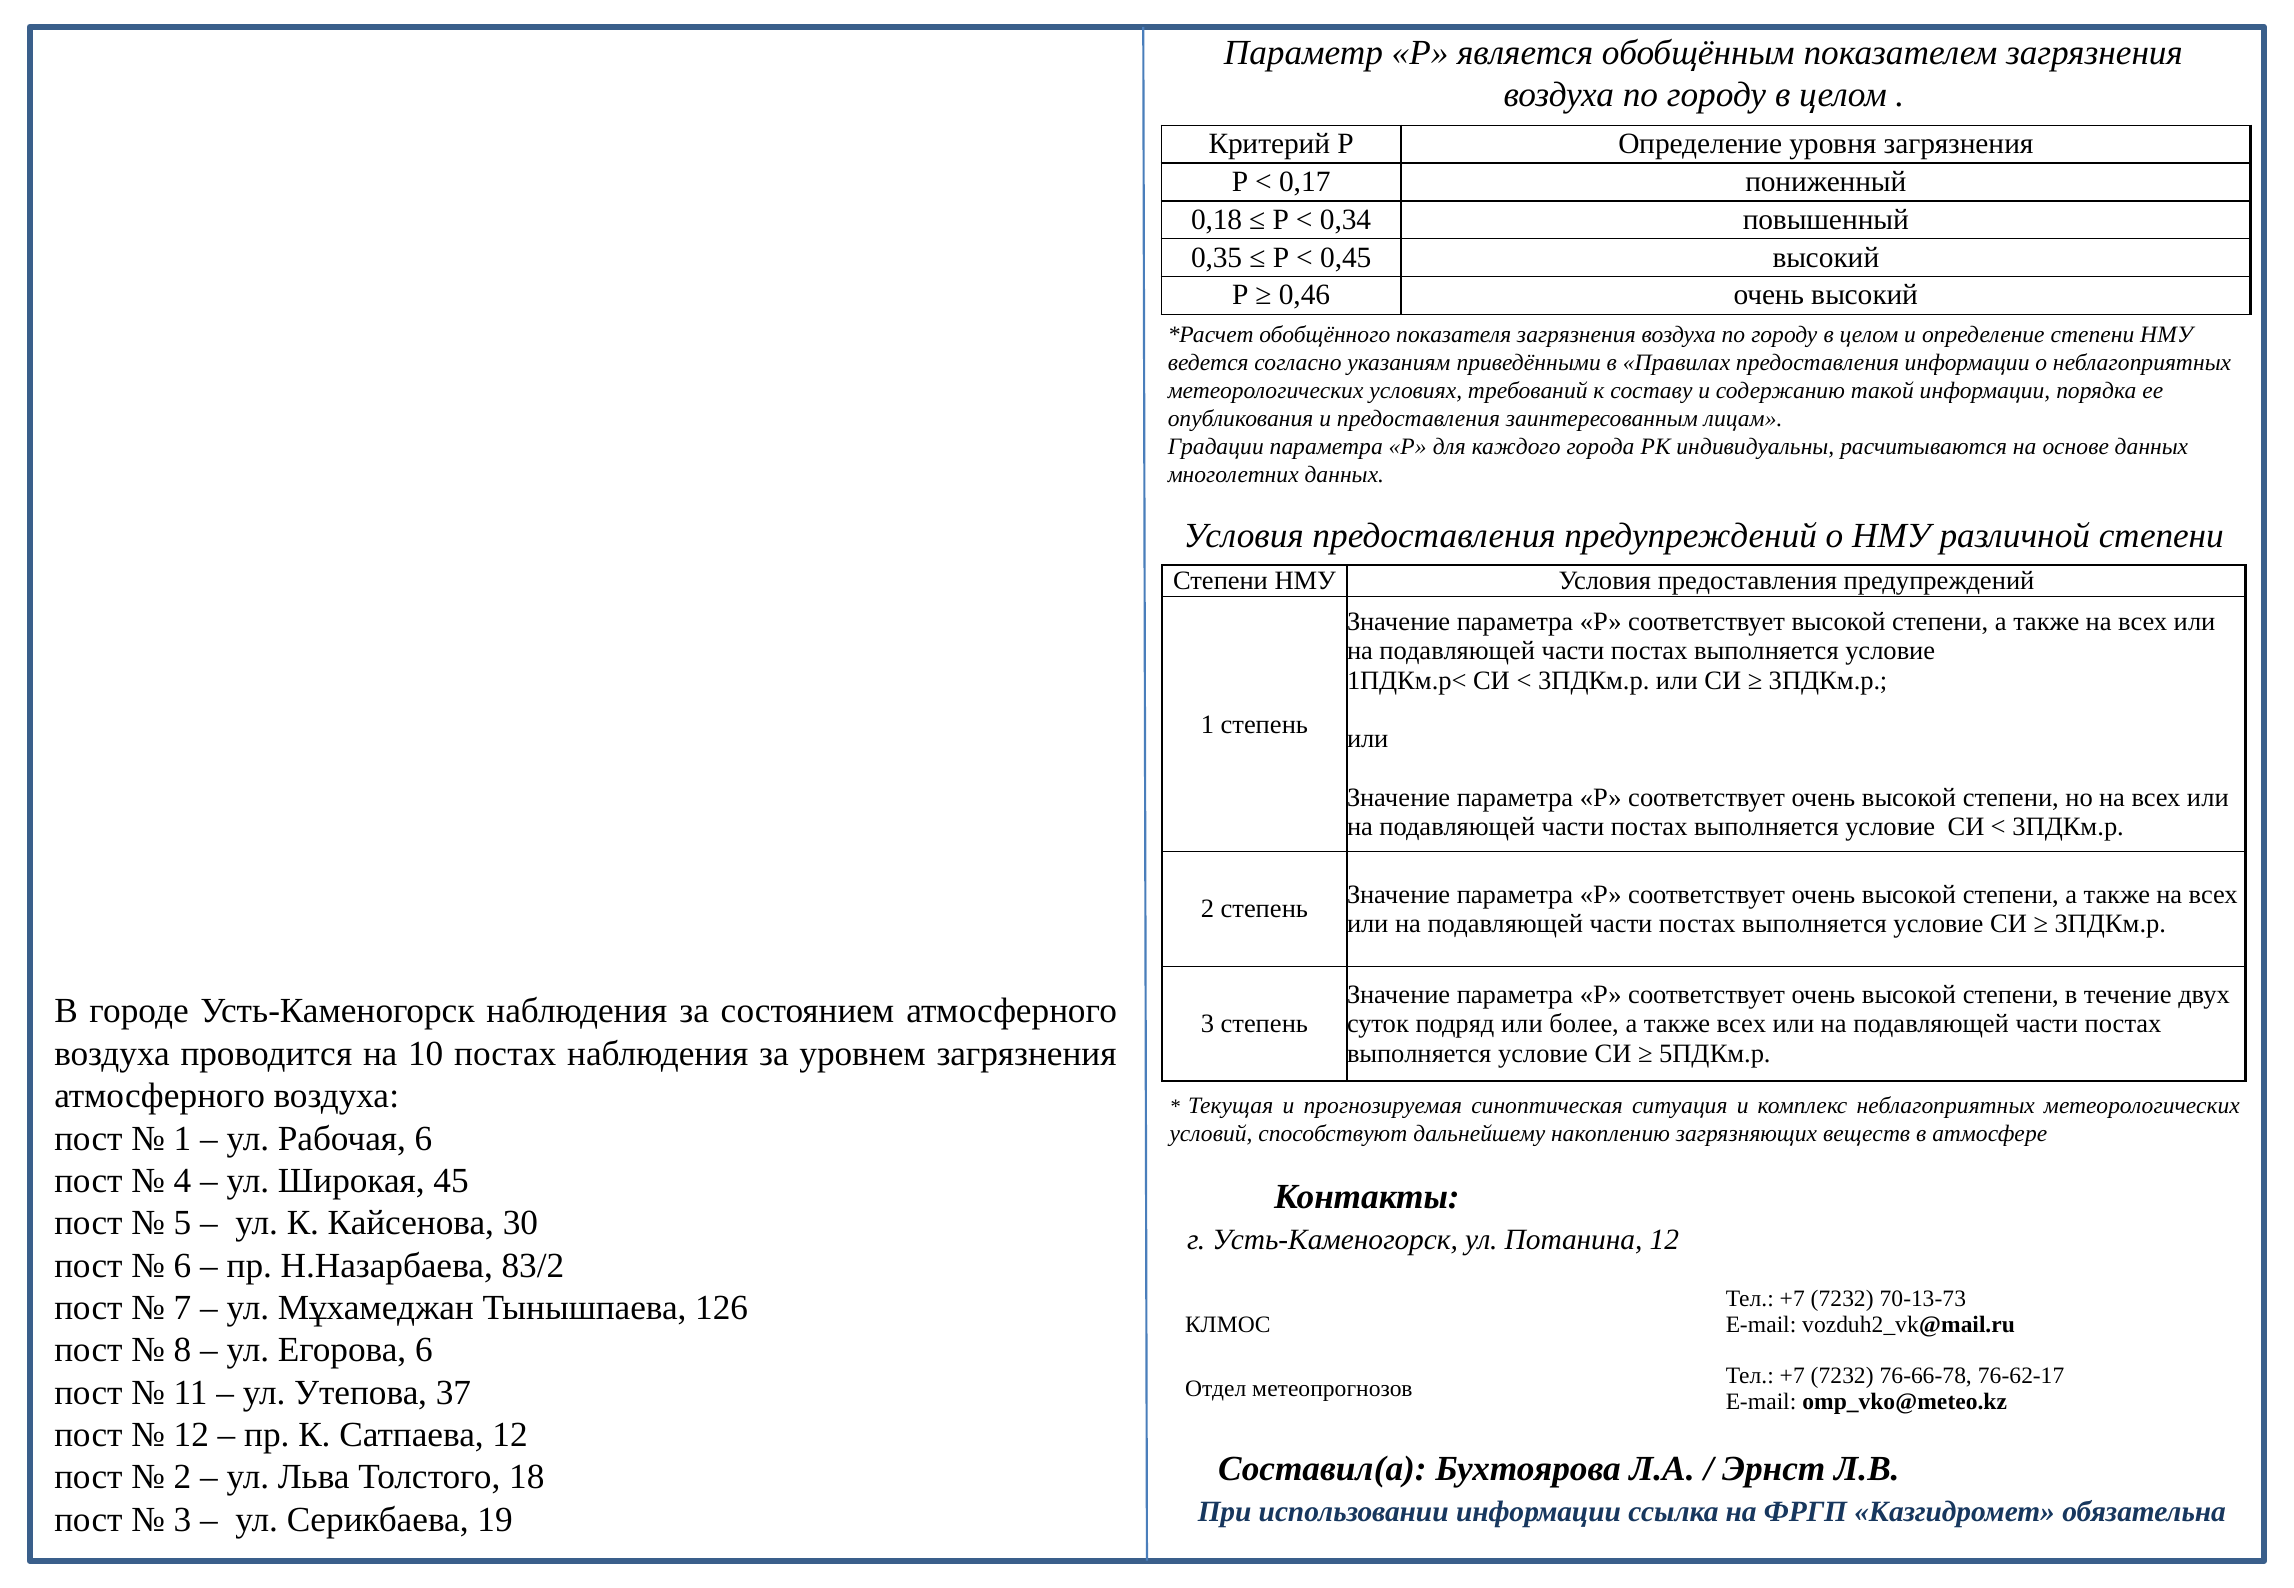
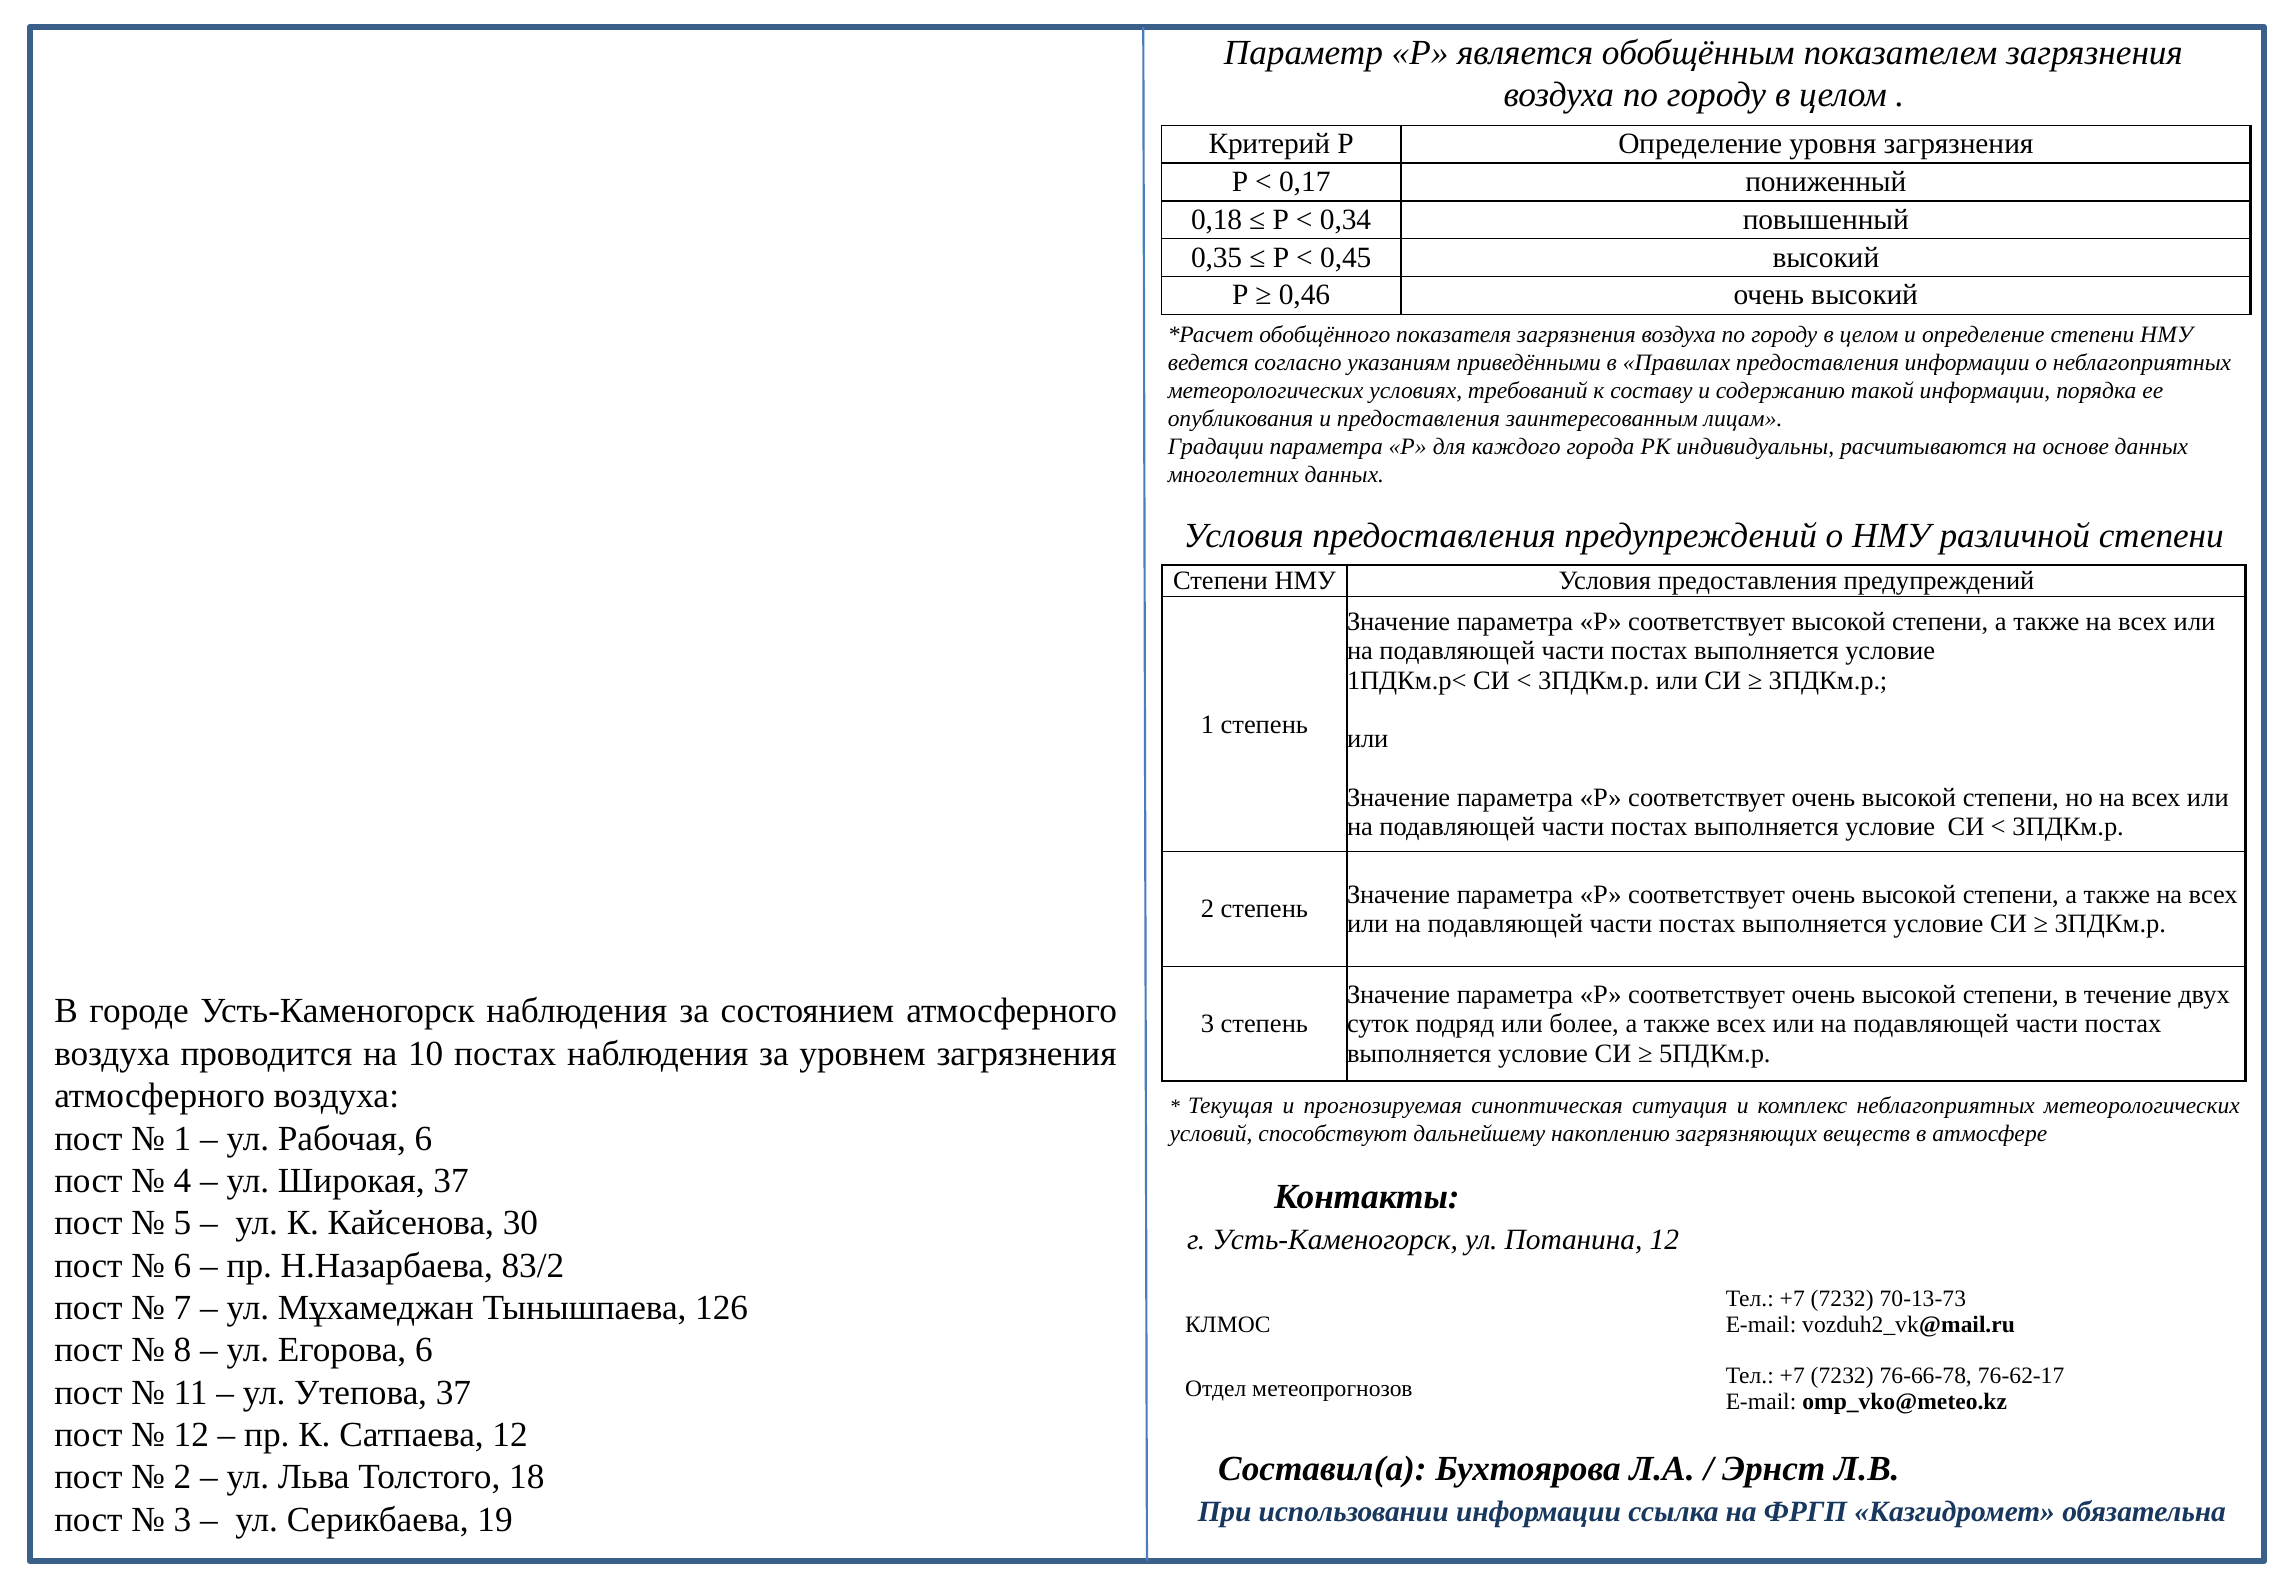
Широкая 45: 45 -> 37 (451, 1181)
